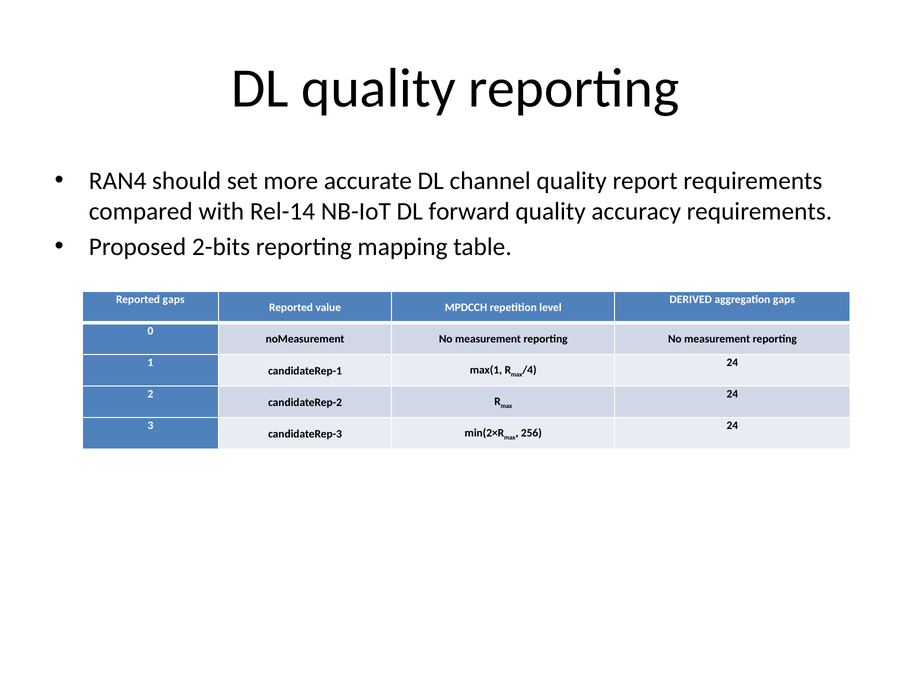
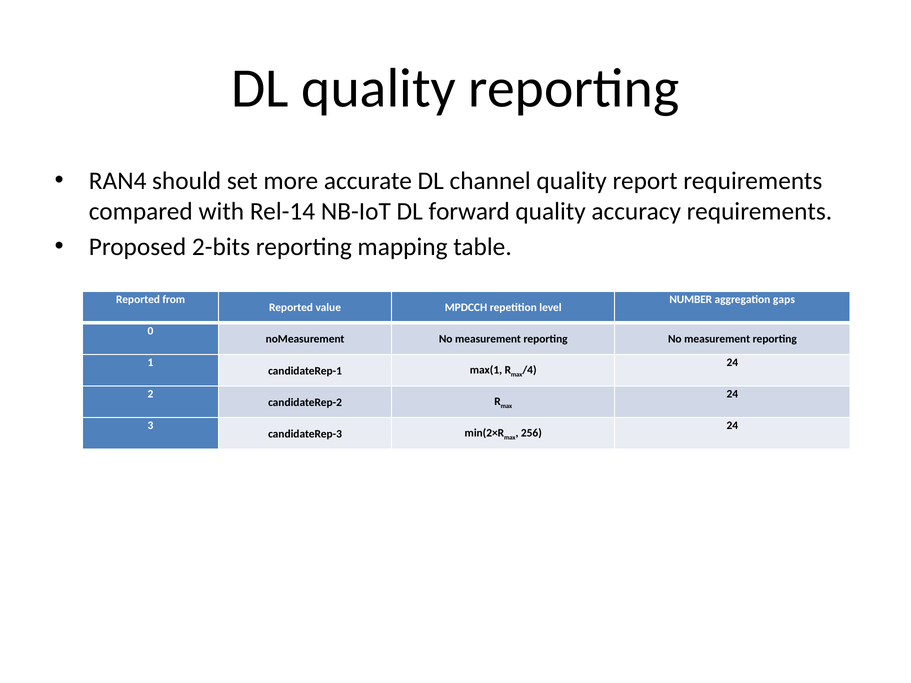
Reported gaps: gaps -> from (174, 299)
DERIVED: DERIVED -> NUMBER (691, 299)
